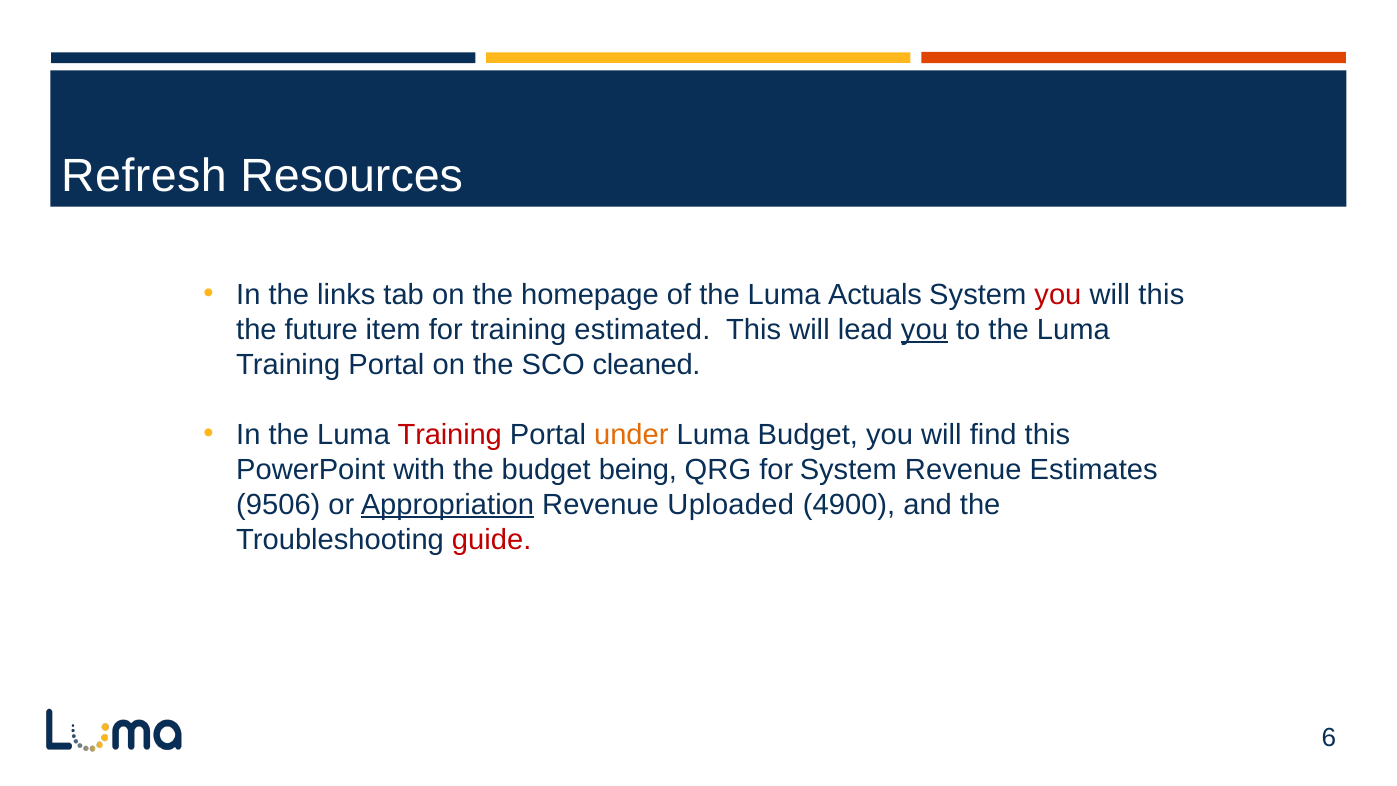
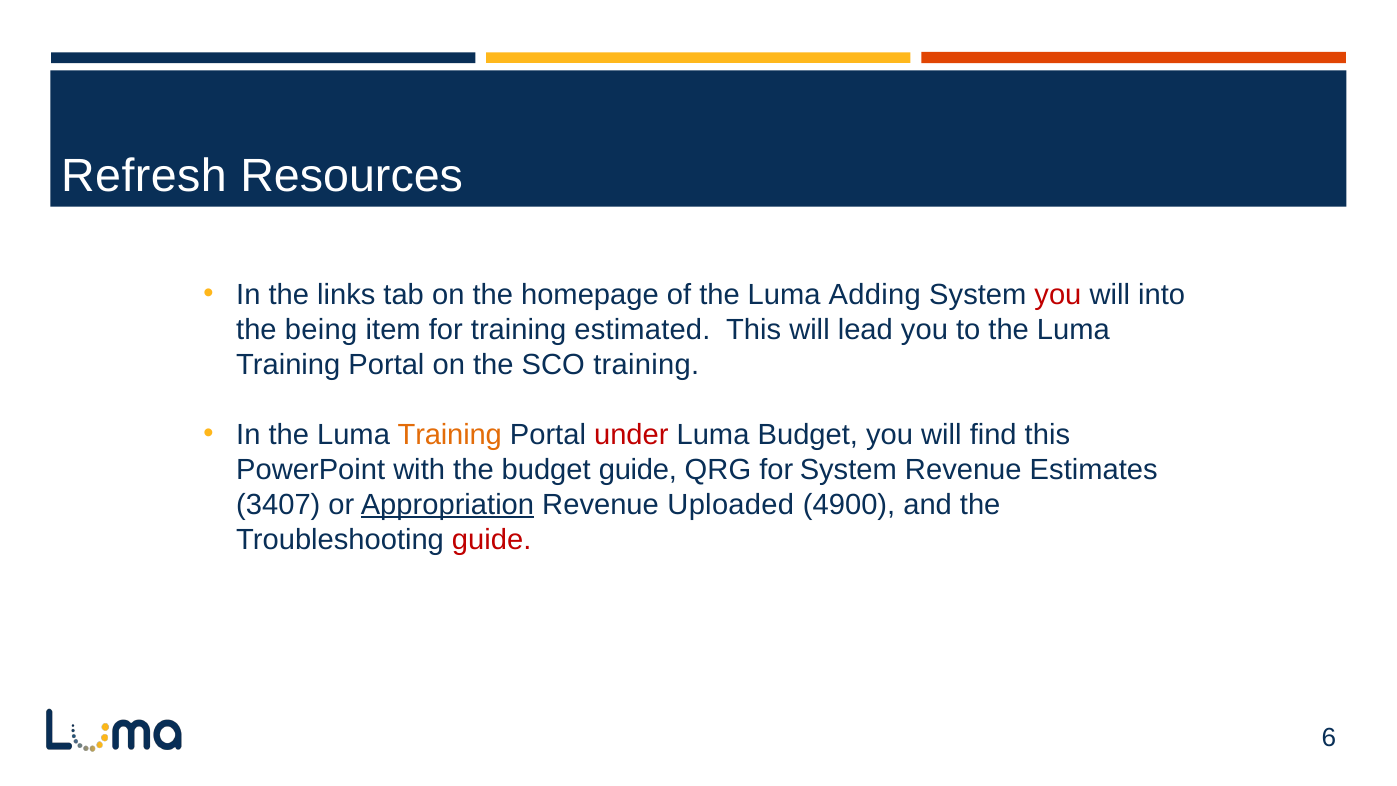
Actuals: Actuals -> Adding (875, 295)
will this: this -> into (1162, 295)
future: future -> being (321, 330)
you underline: present -> none (924, 330)
SCO cleaned: cleaned -> training (646, 365)
Training colour: red -> orange (450, 434)
under colour: orange -> red (631, 434)
budget being: being -> guide (638, 469)
9506: 9506 -> 3407 (278, 504)
